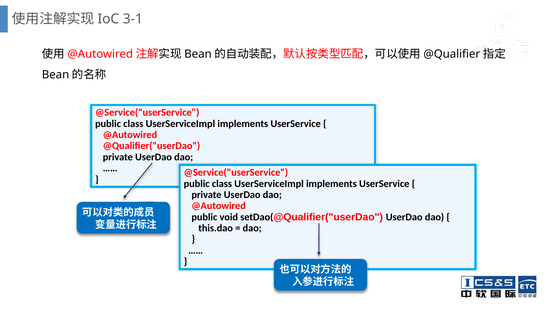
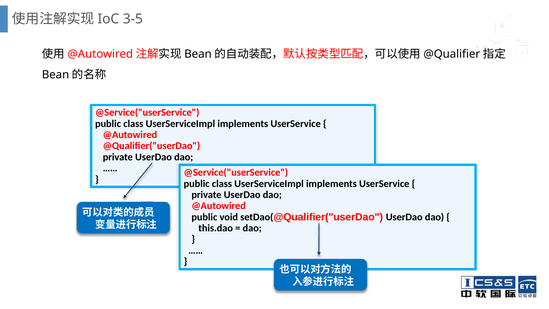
3-1: 3-1 -> 3-5 (133, 19)
